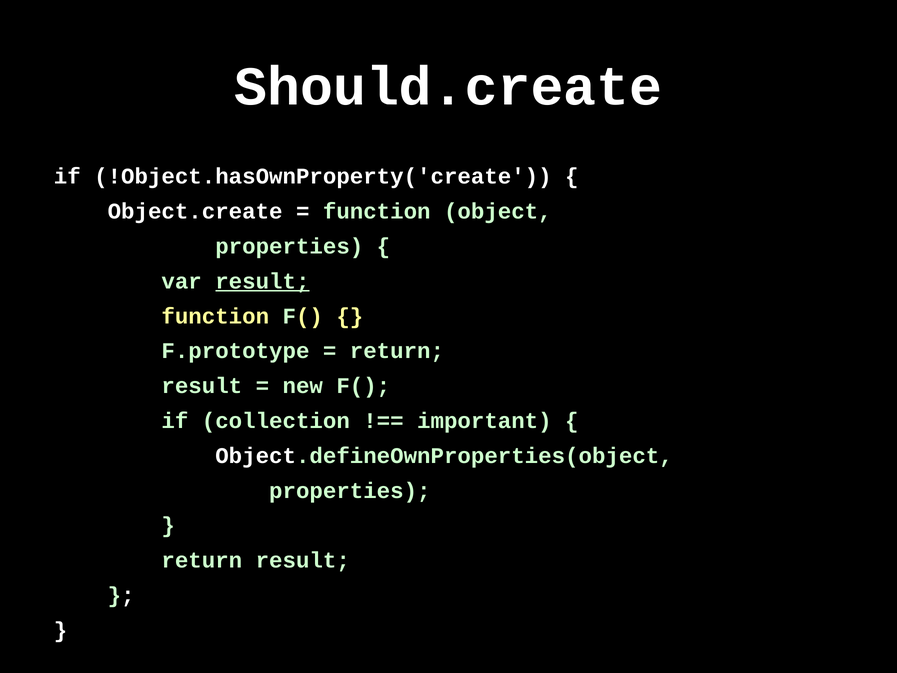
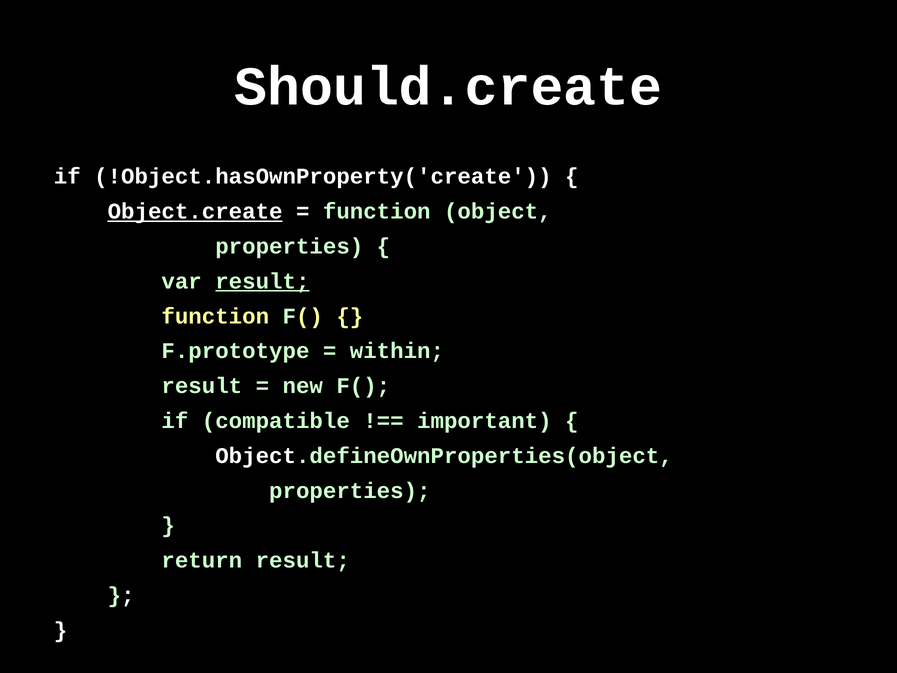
Object.create underline: none -> present (195, 211)
return: return -> within (397, 351)
collection: collection -> compatible (276, 421)
